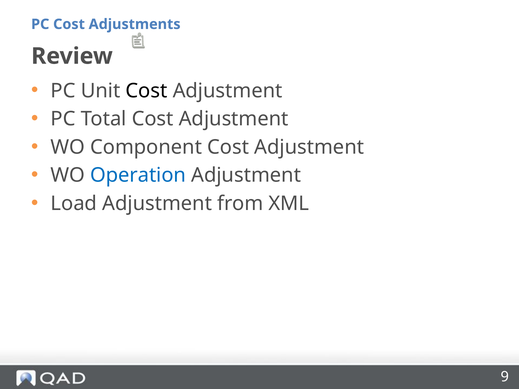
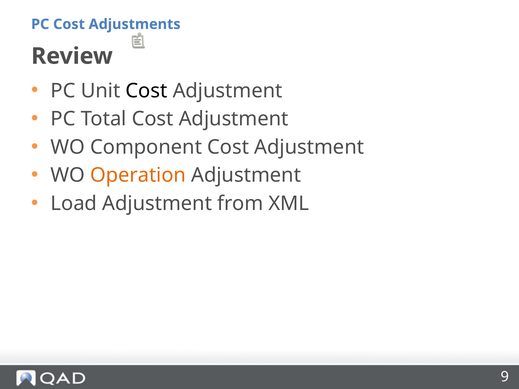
Operation colour: blue -> orange (138, 175)
